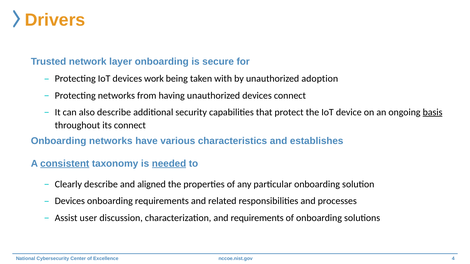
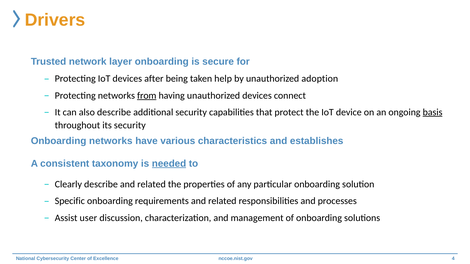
work: work -> after (154, 79)
with: with -> help (223, 79)
from underline: none -> present (147, 96)
its connect: connect -> security (130, 125)
consistent underline: present -> none (65, 164)
describe and aligned: aligned -> related (151, 184)
Devices: Devices -> Specific (70, 201)
and requirements: requirements -> management (257, 218)
